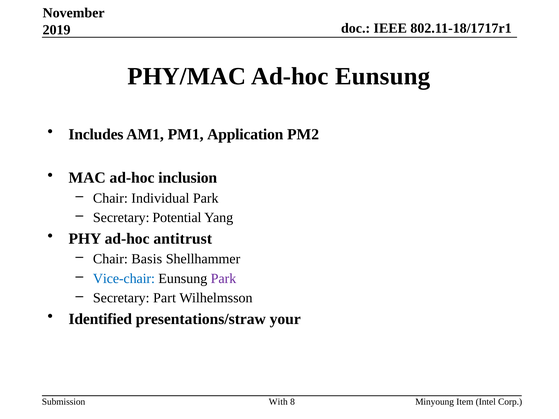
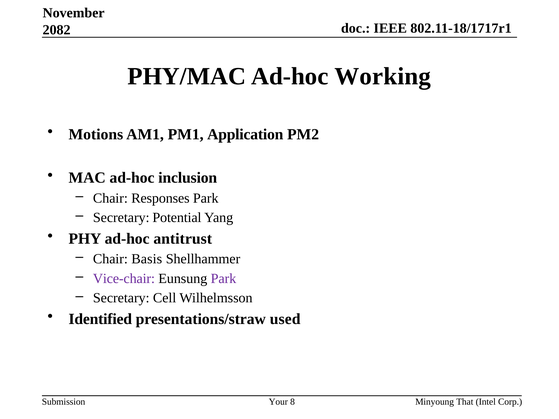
2019: 2019 -> 2082 (57, 30)
Ad-hoc Eunsung: Eunsung -> Working (383, 76)
Includes: Includes -> Motions (96, 134)
Individual: Individual -> Responses (160, 198)
Vice-chair colour: blue -> purple (124, 279)
Part: Part -> Cell (165, 298)
your: your -> used (285, 319)
With: With -> Your (278, 402)
Item: Item -> That (465, 402)
